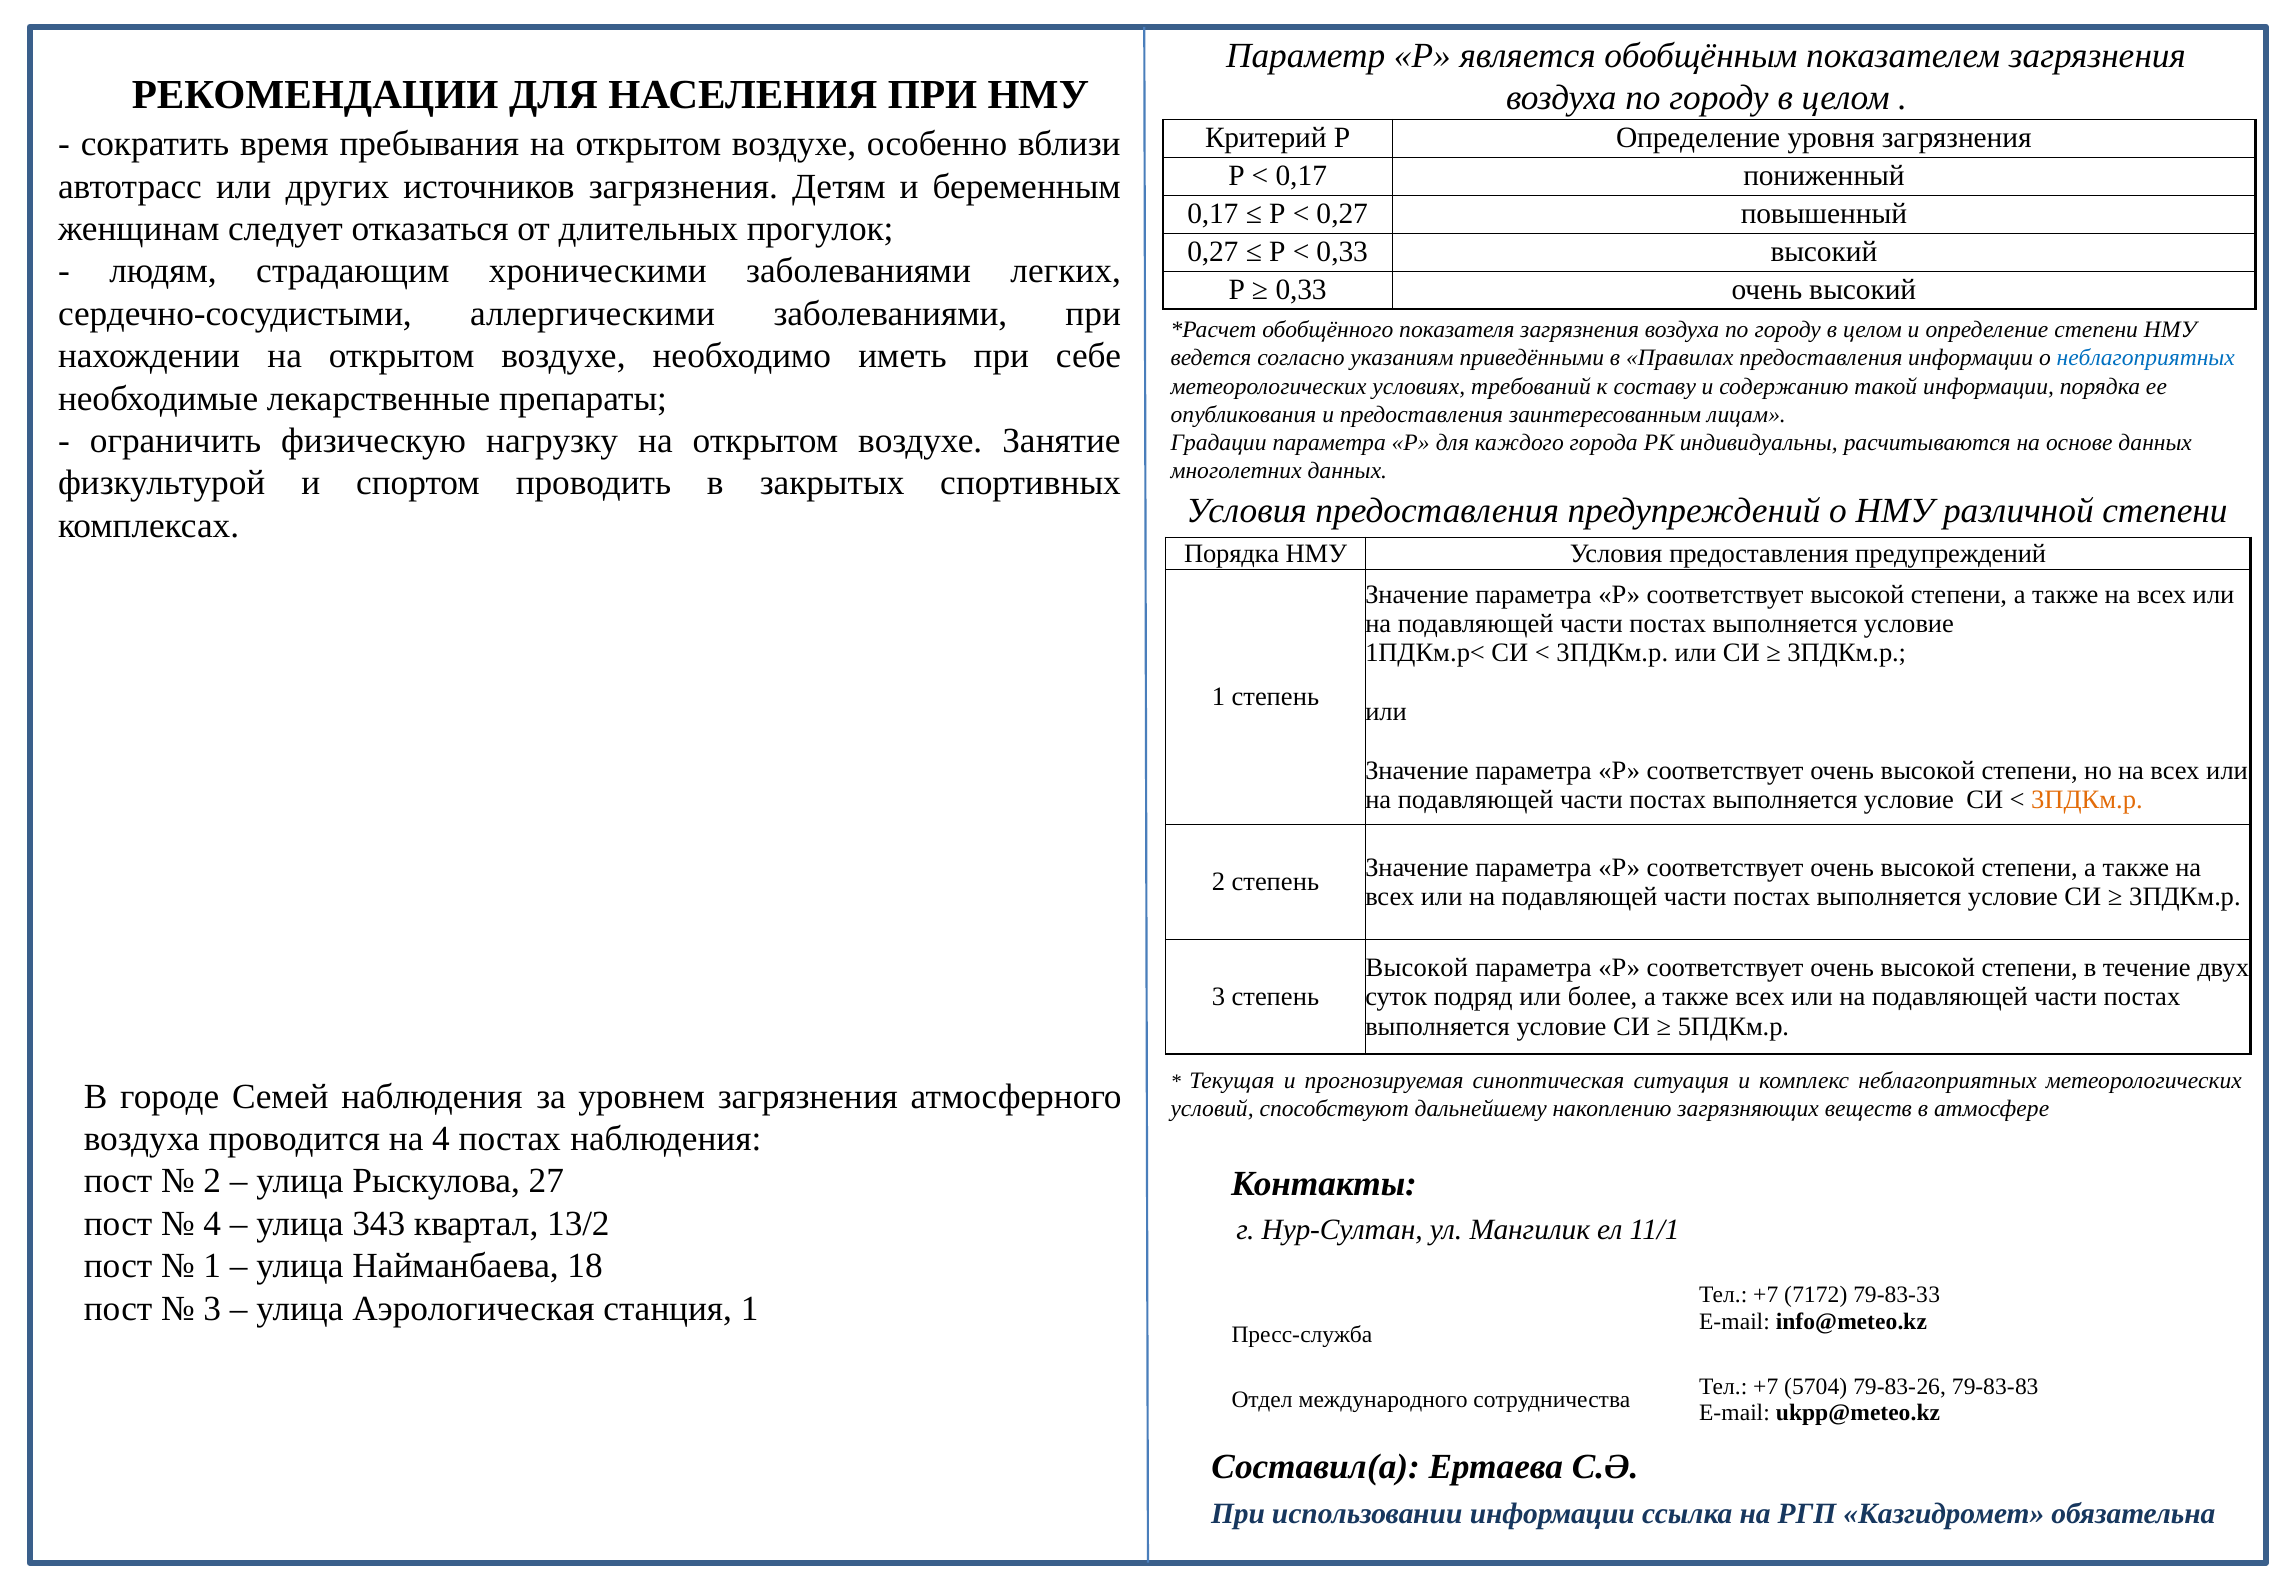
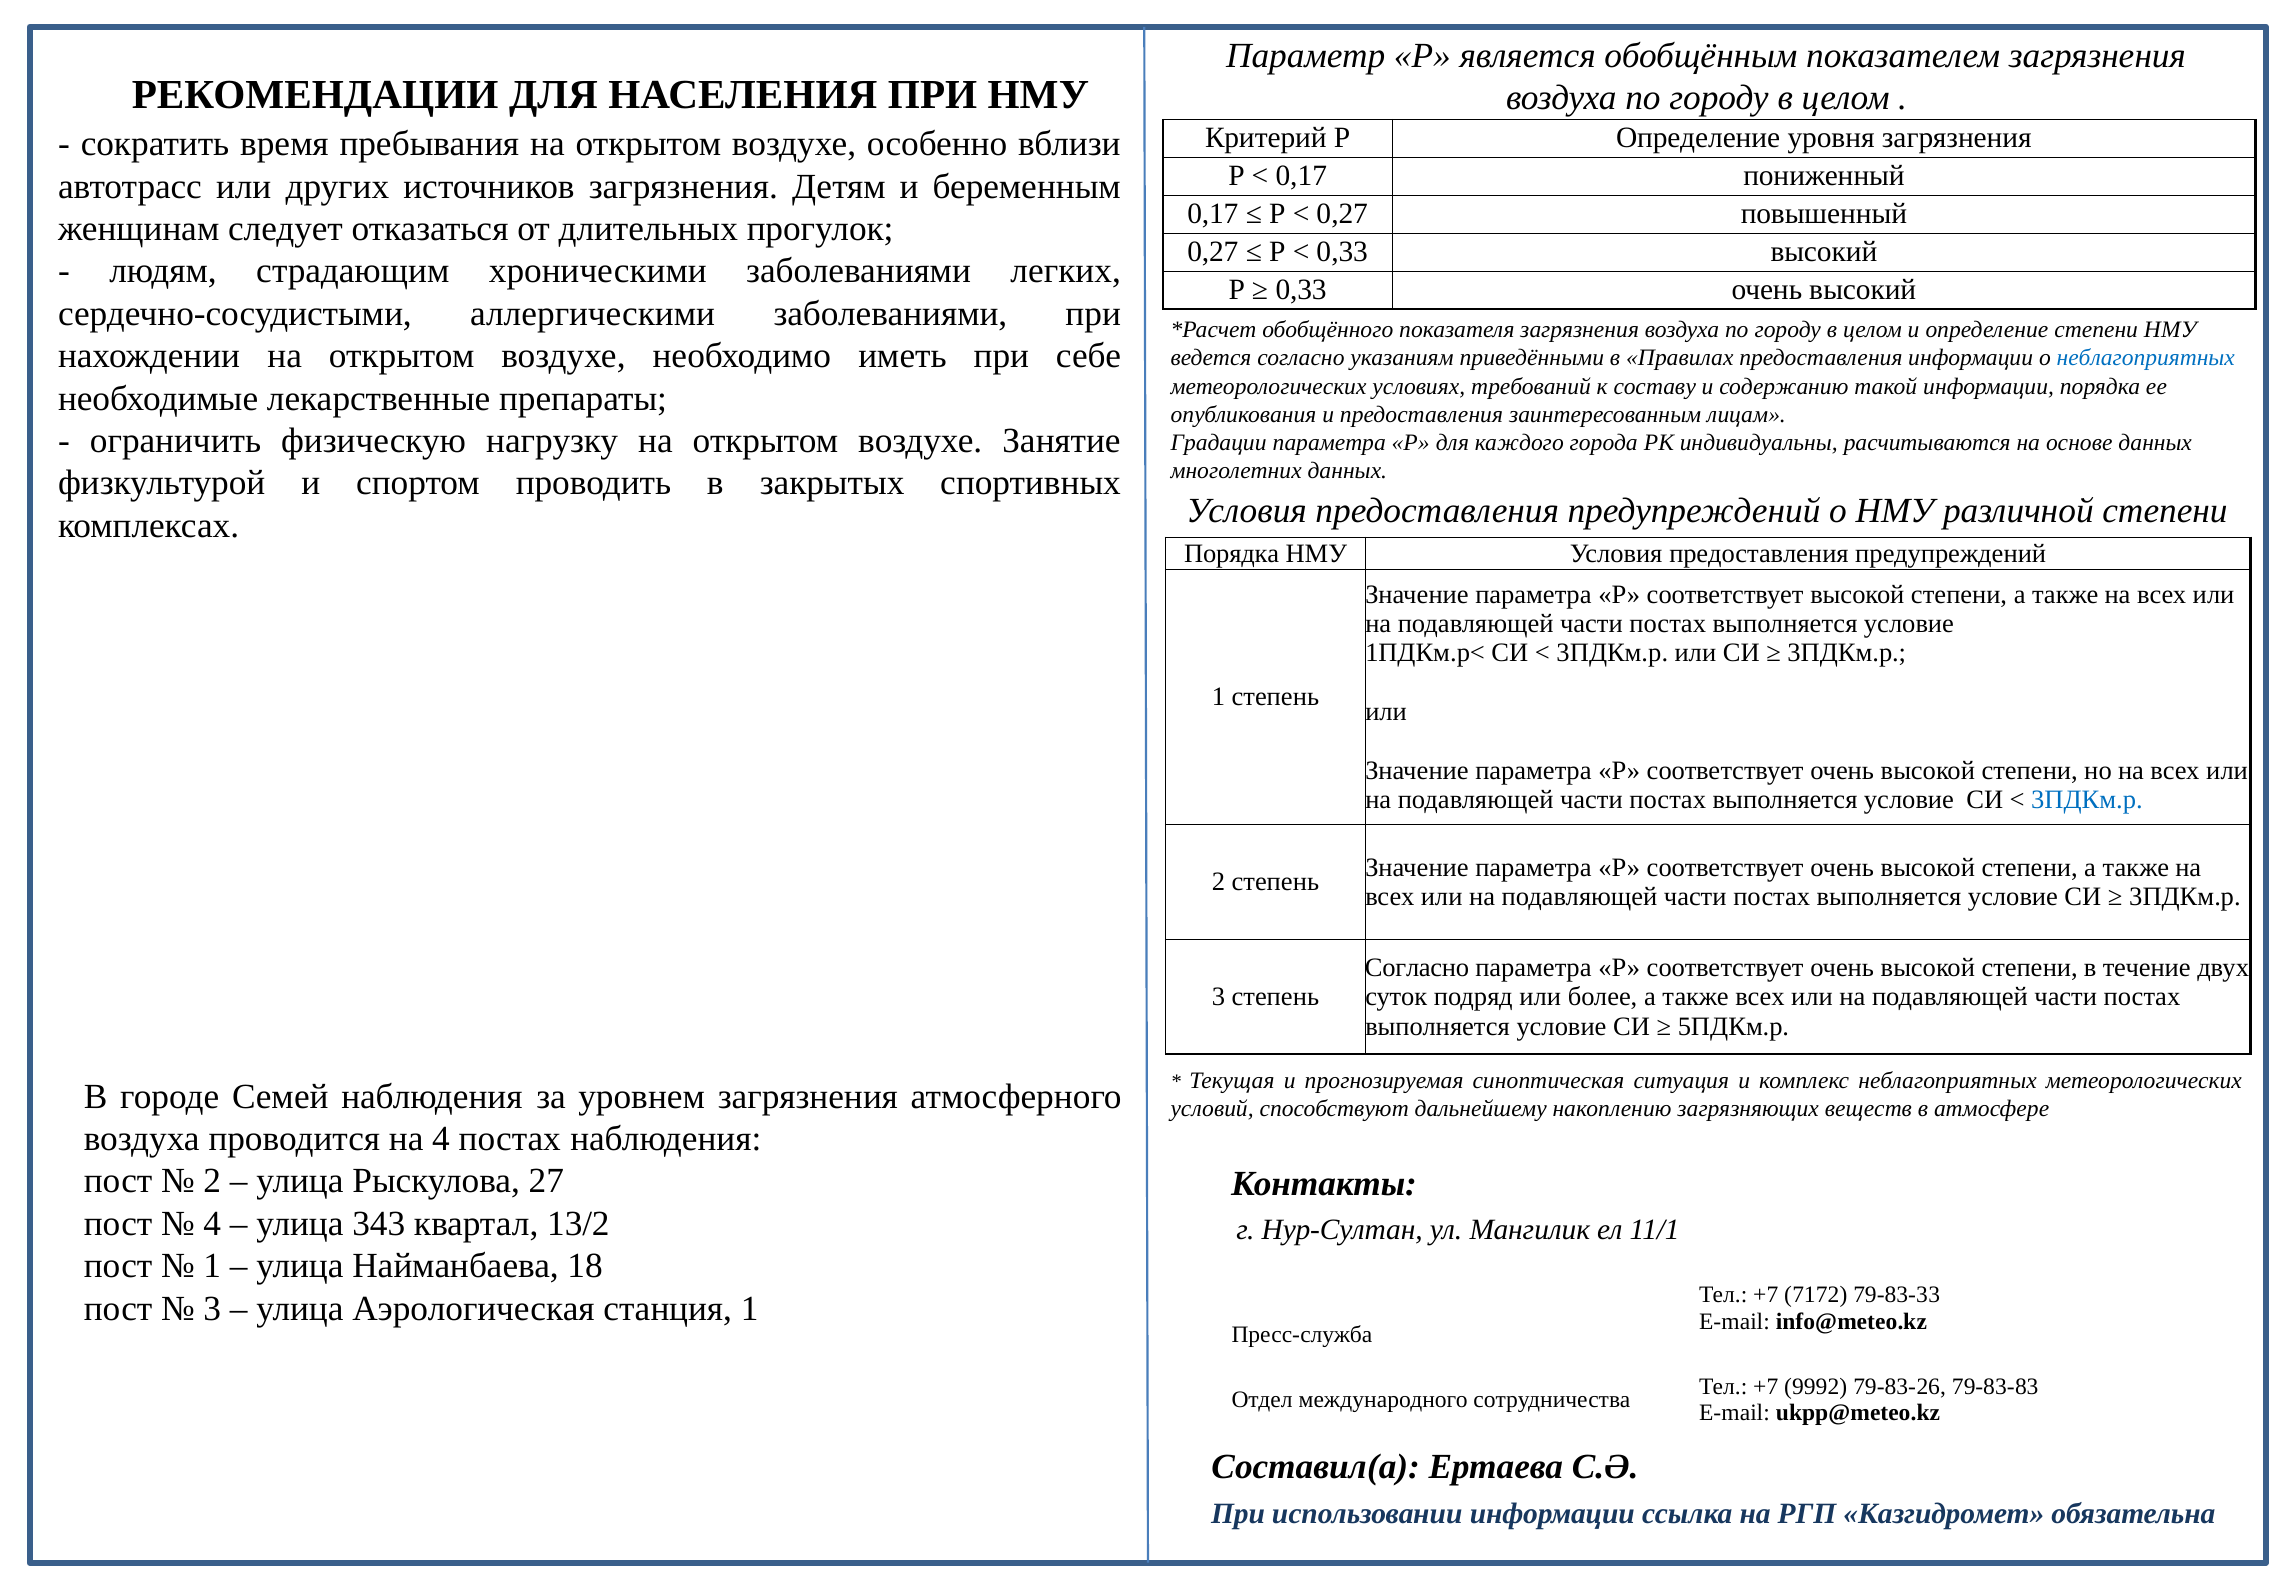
3ПДКм.р colour: orange -> blue (2087, 800)
Высокой: Высокой -> Согласно (1417, 967)
5704: 5704 -> 9992 (1816, 1387)
